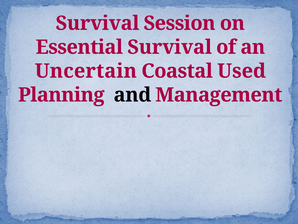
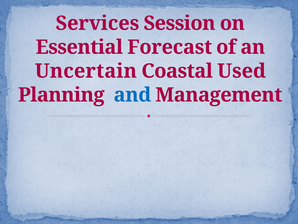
Survival: Survival -> Services (97, 23)
Essential Survival: Survival -> Forecast (170, 47)
and colour: black -> blue (132, 95)
